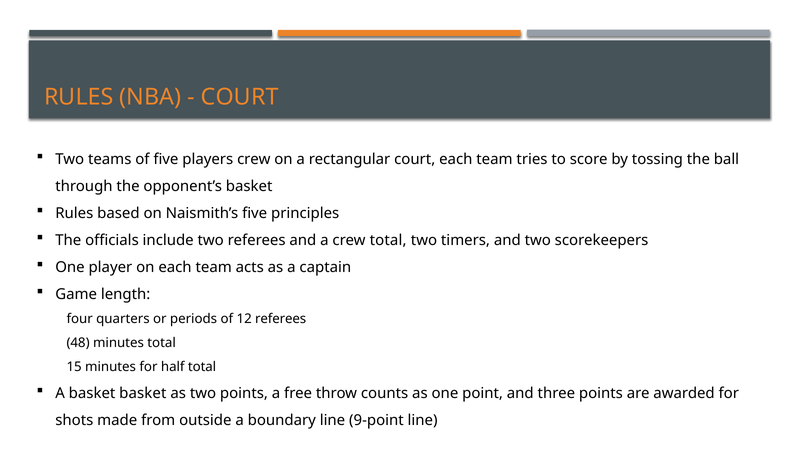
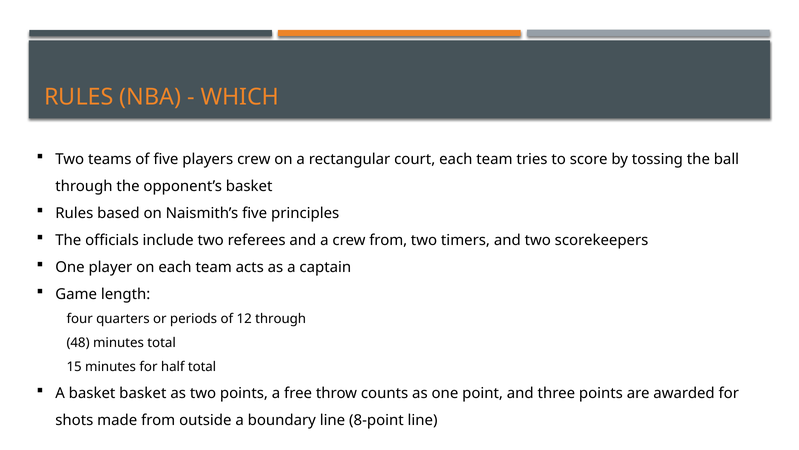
COURT: COURT -> WHICH (240, 97)
crew total: total -> from (388, 240)
12 referees: referees -> through (281, 319)
9-point: 9-point -> 8-point (376, 420)
